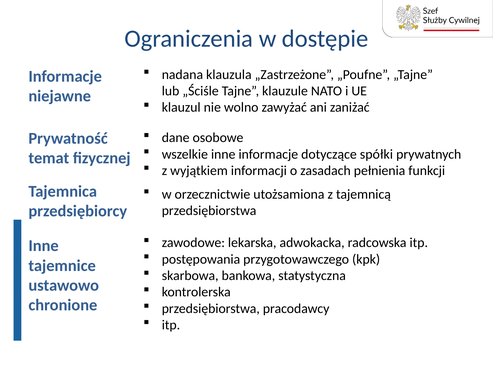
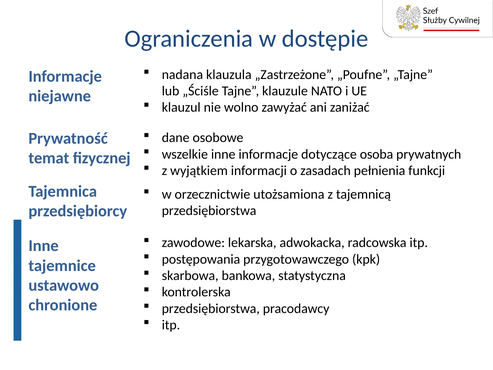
spółki: spółki -> osoba (377, 154)
